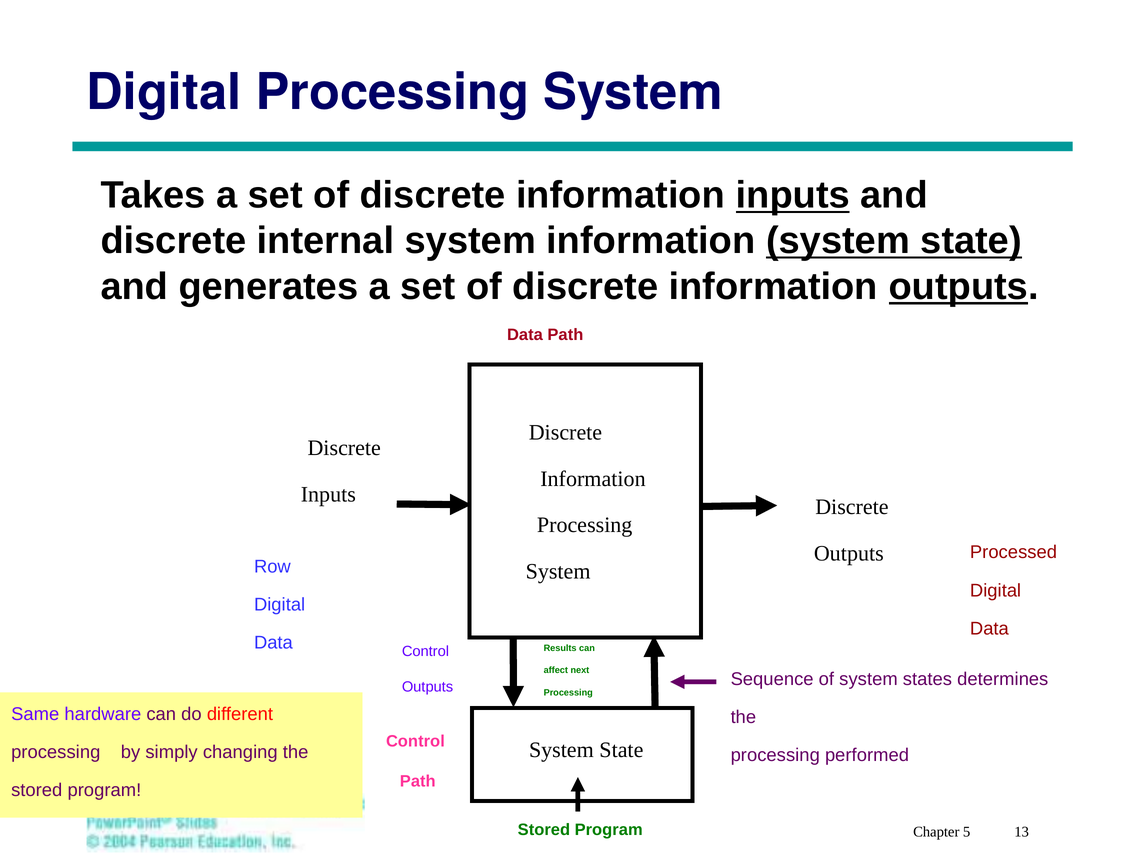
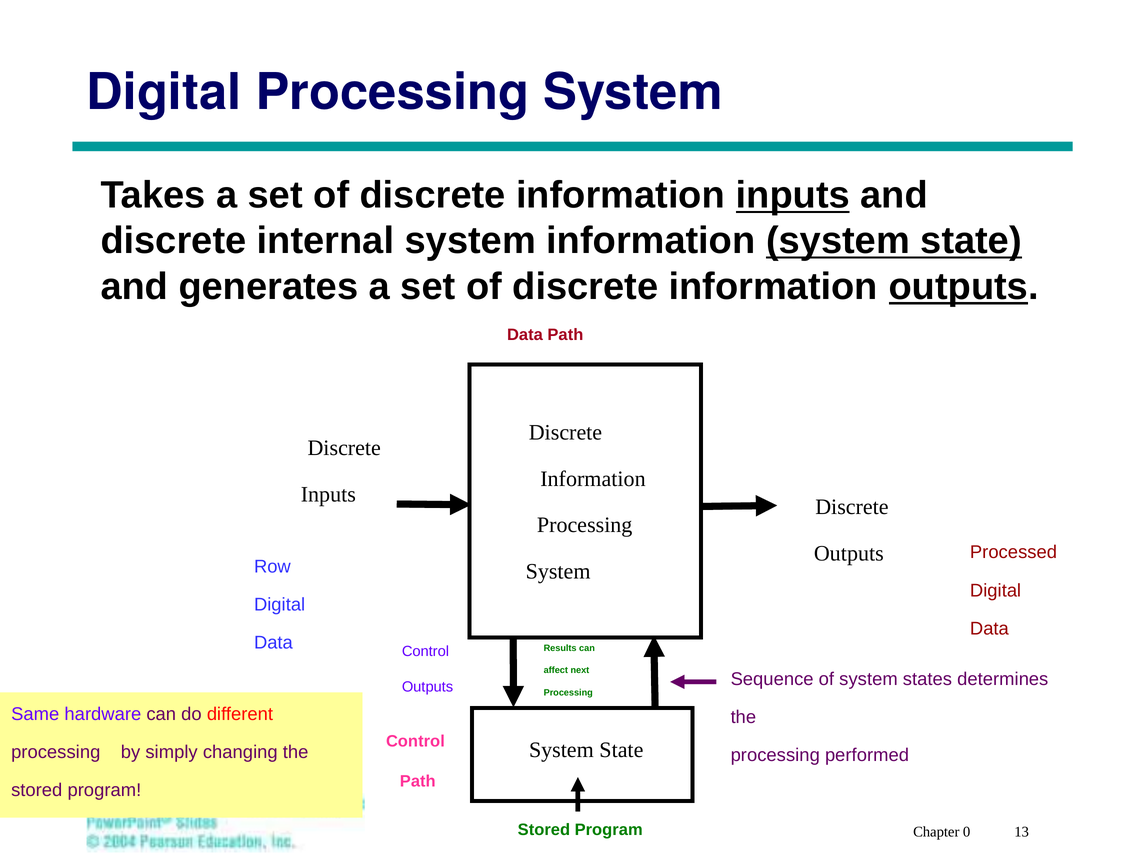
5: 5 -> 0 (967, 832)
